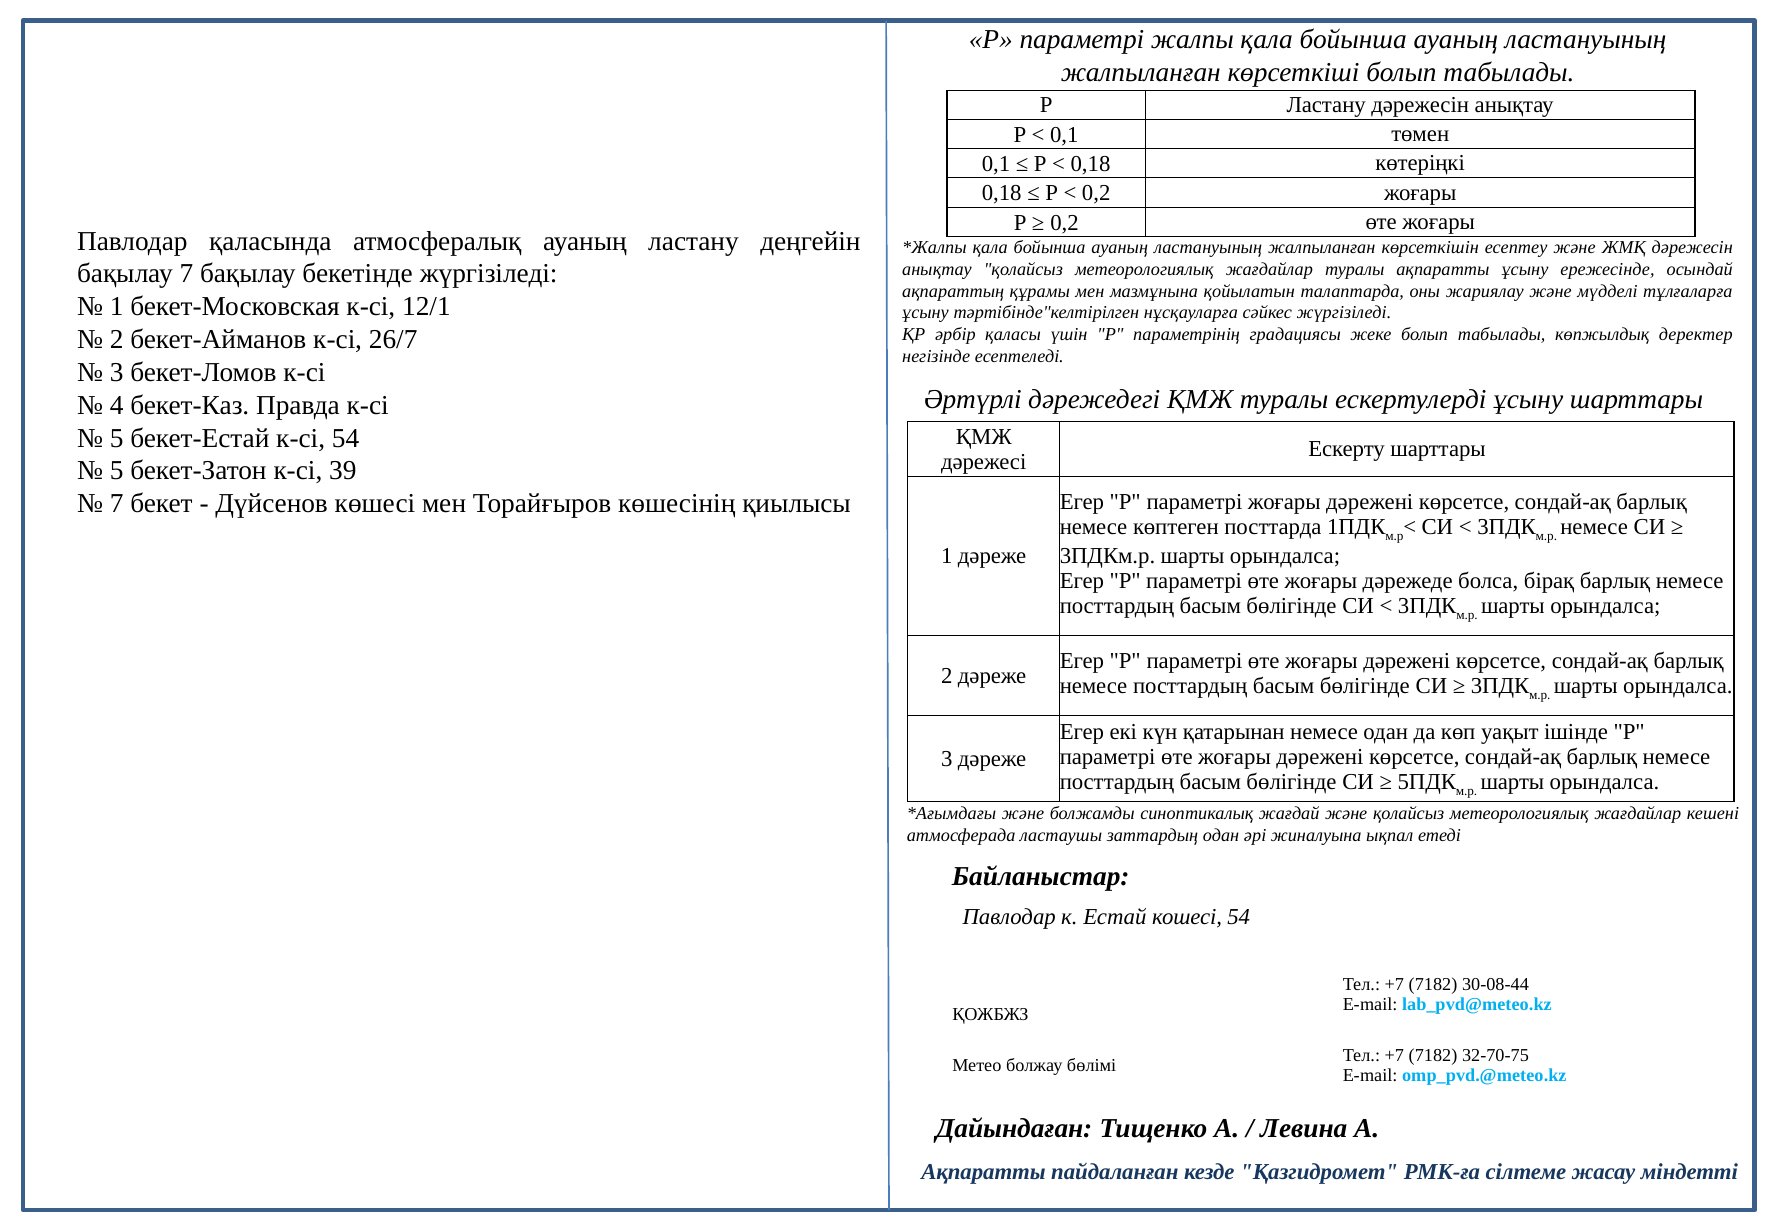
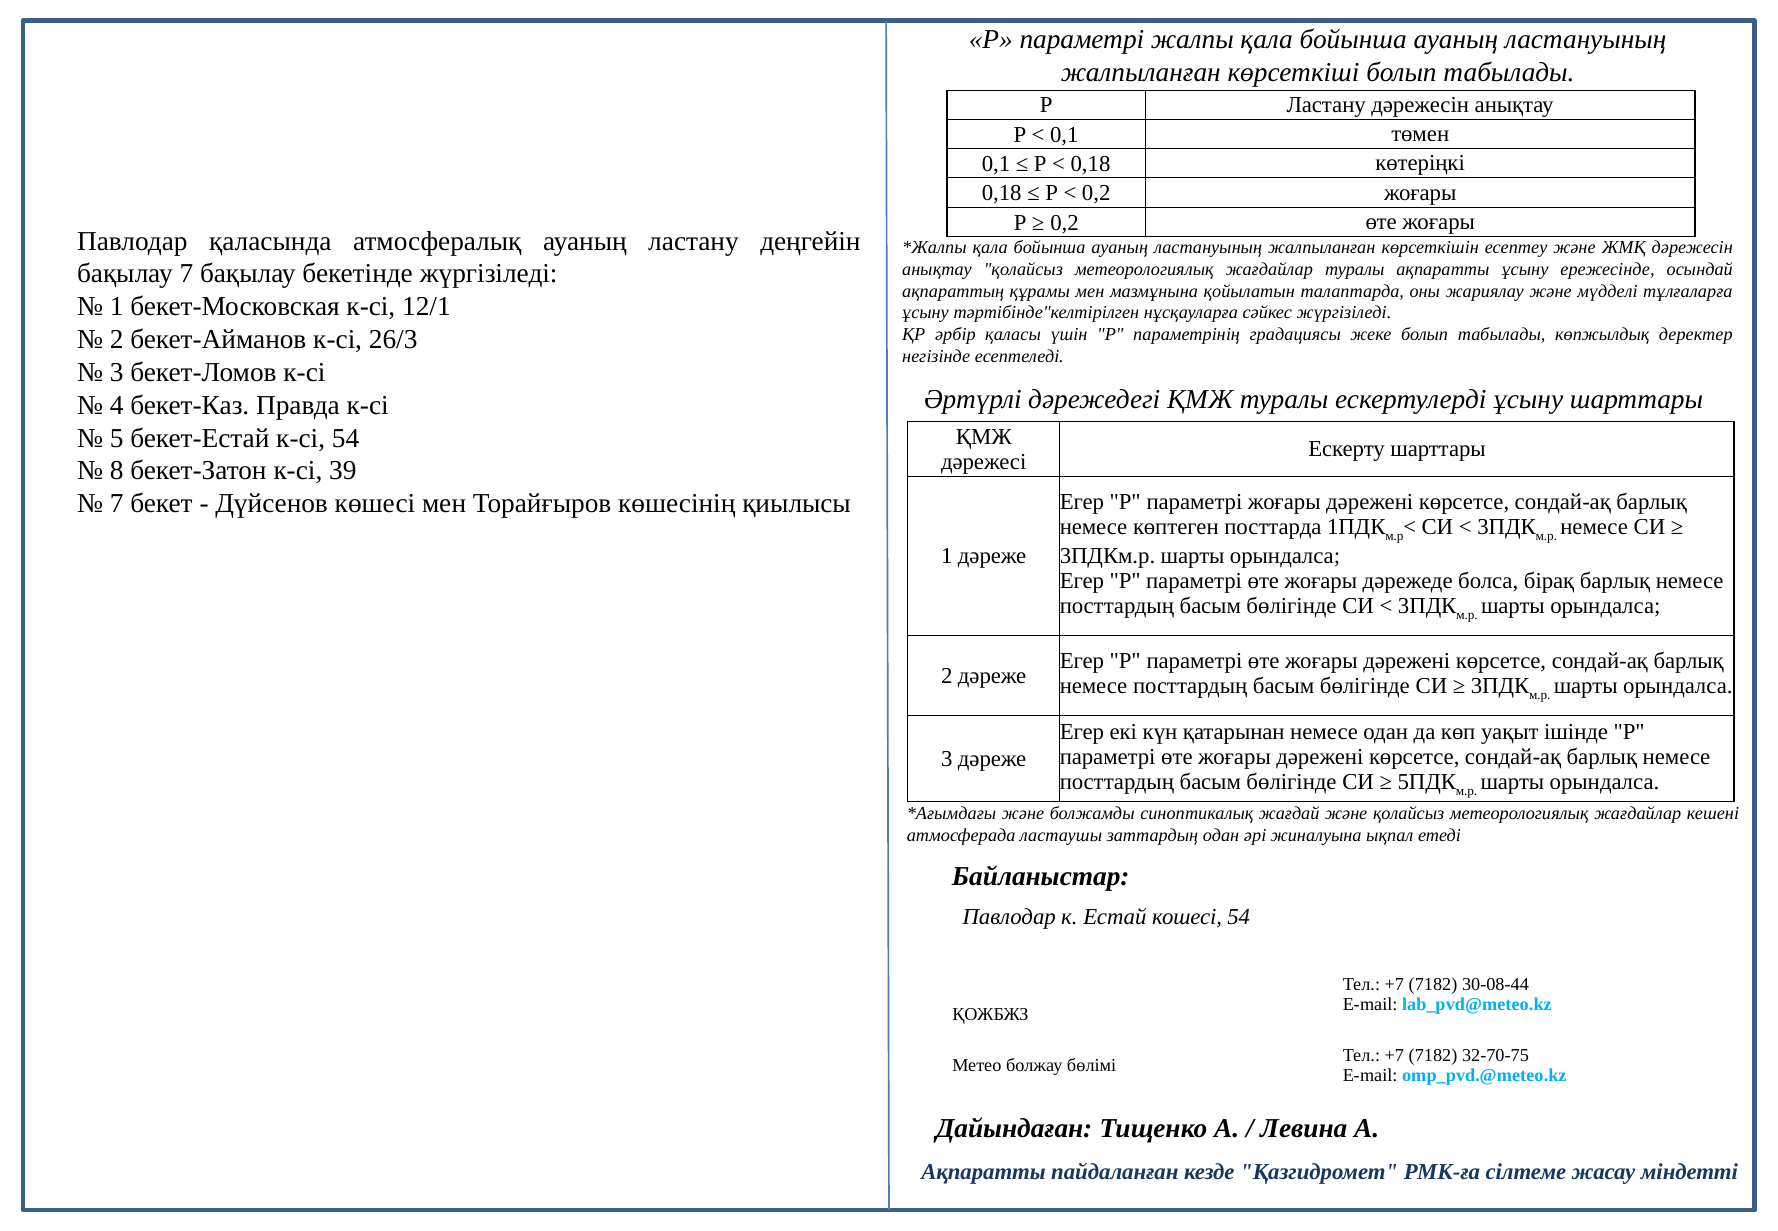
26/7: 26/7 -> 26/3 (393, 340)
5: 5 -> 8 (117, 471)
